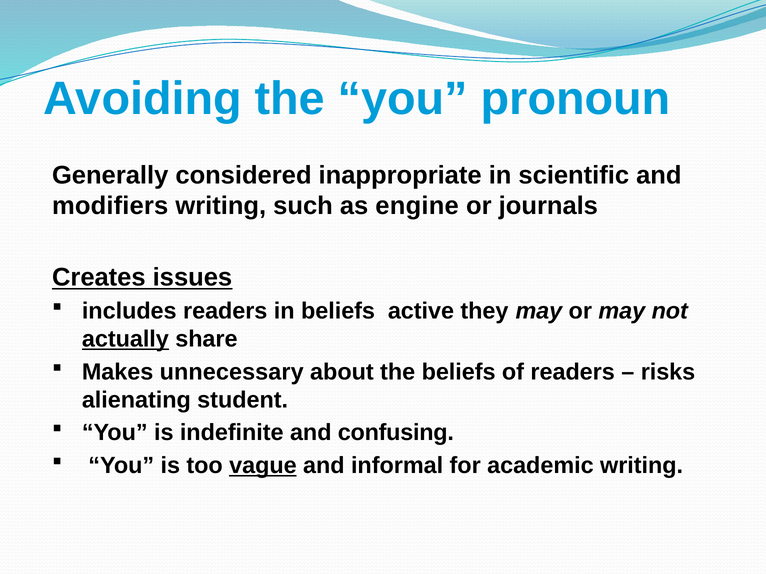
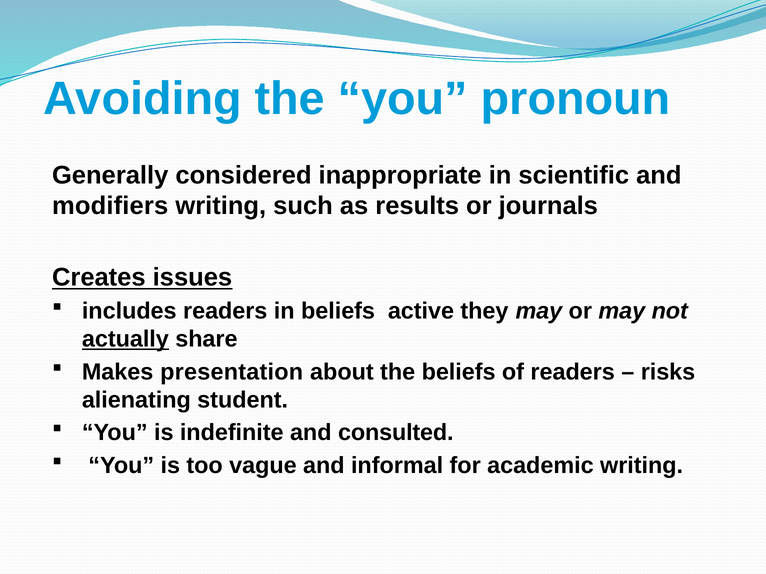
engine: engine -> results (417, 206)
unnecessary: unnecessary -> presentation (232, 372)
confusing: confusing -> consulted (396, 433)
vague underline: present -> none (263, 466)
